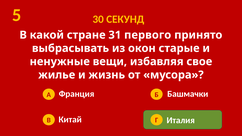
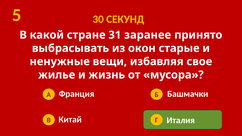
первого: первого -> заранее (148, 35)
